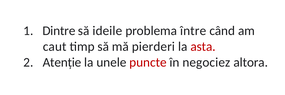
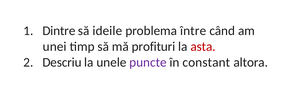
caut: caut -> unei (55, 47)
pierderi: pierderi -> profituri (154, 47)
Atenție: Atenție -> Descriu (62, 62)
puncte colour: red -> purple (148, 62)
negociez: negociez -> constant (206, 62)
